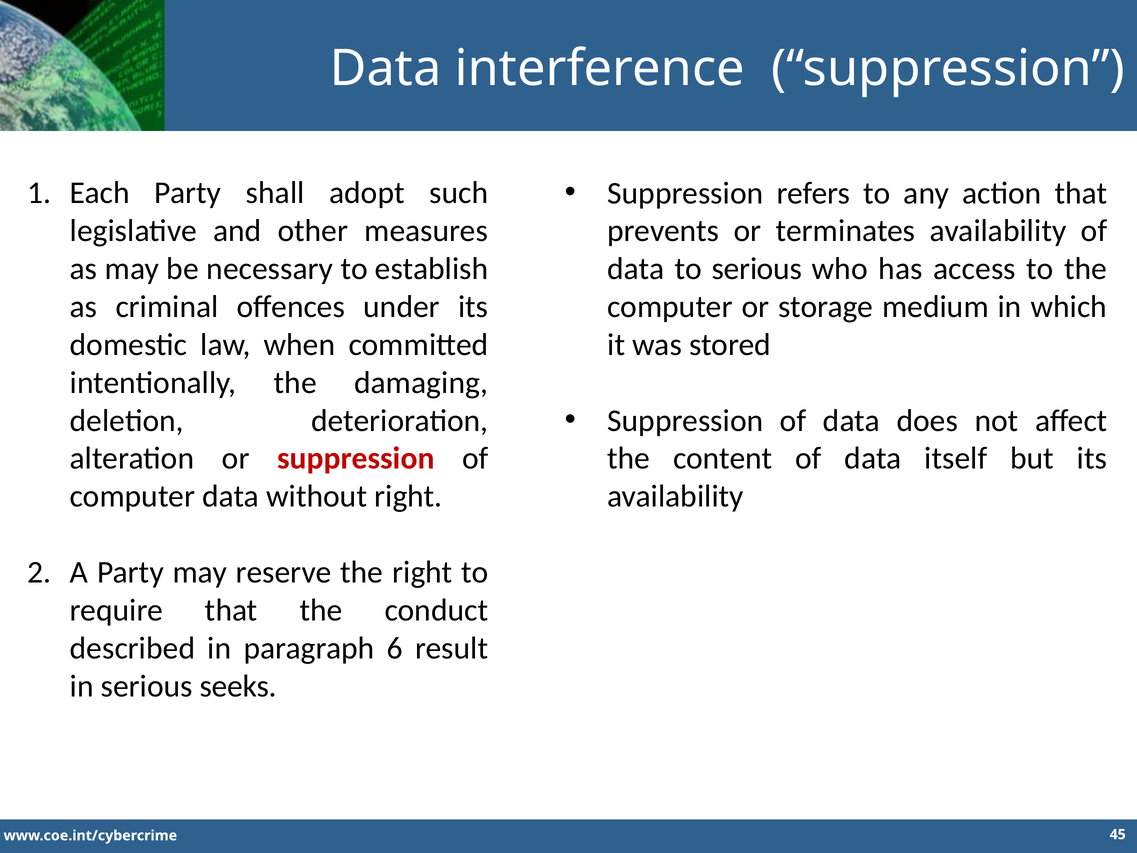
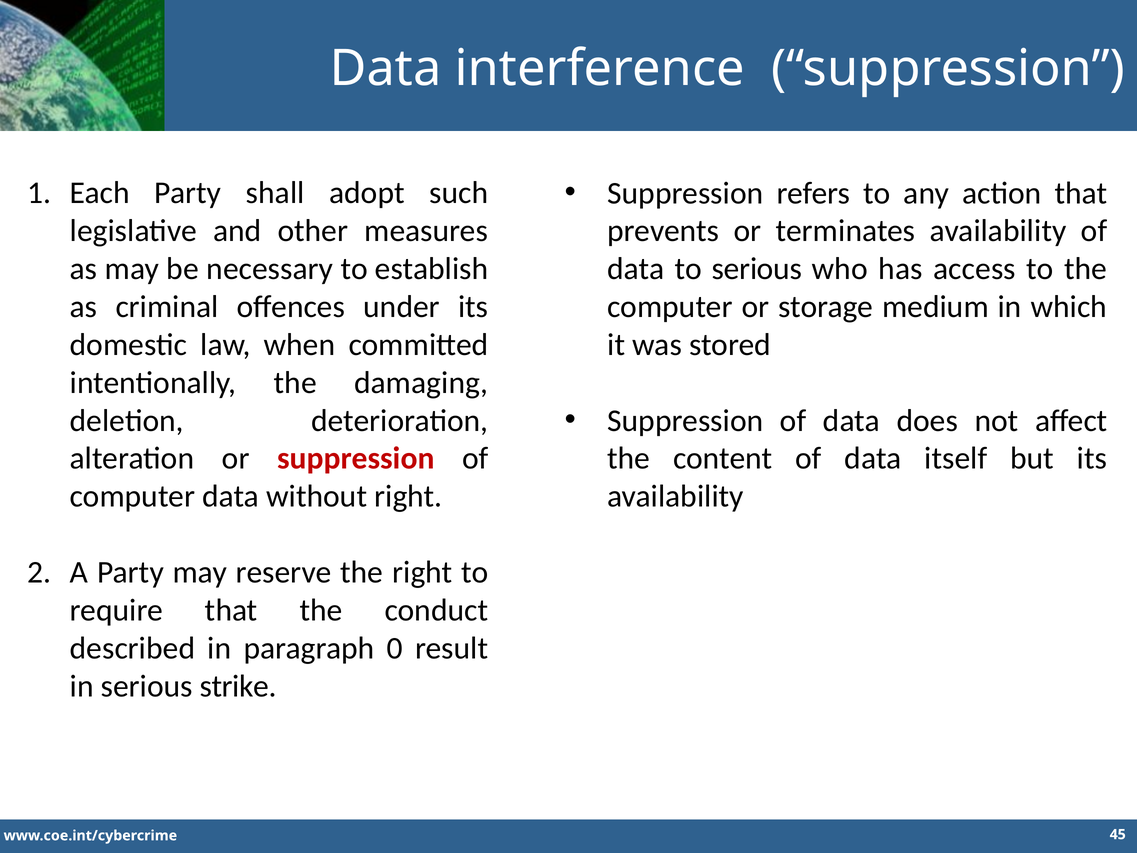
6: 6 -> 0 (395, 648)
seeks: seeks -> strike (238, 686)
